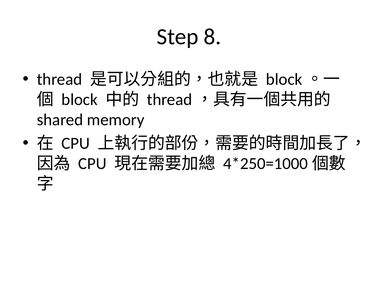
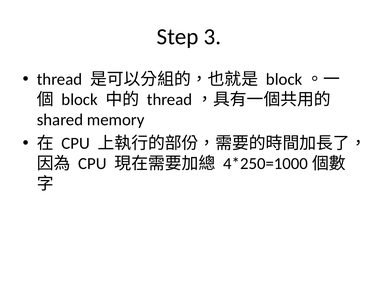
8: 8 -> 3 (212, 37)
